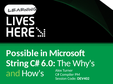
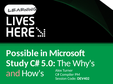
String: String -> Study (17, 64)
6.0: 6.0 -> 5.0 (48, 64)
and colour: light green -> pink (13, 74)
